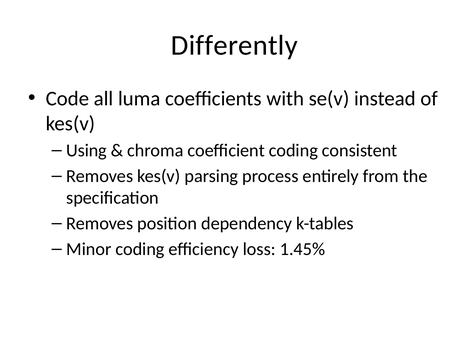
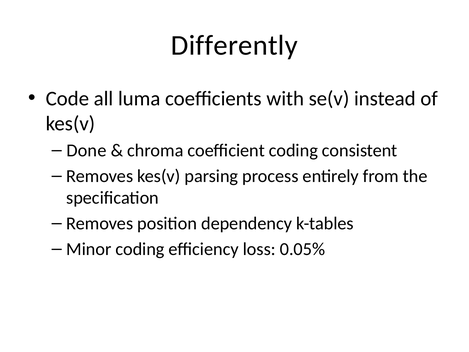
Using: Using -> Done (86, 150)
1.45%: 1.45% -> 0.05% (302, 249)
